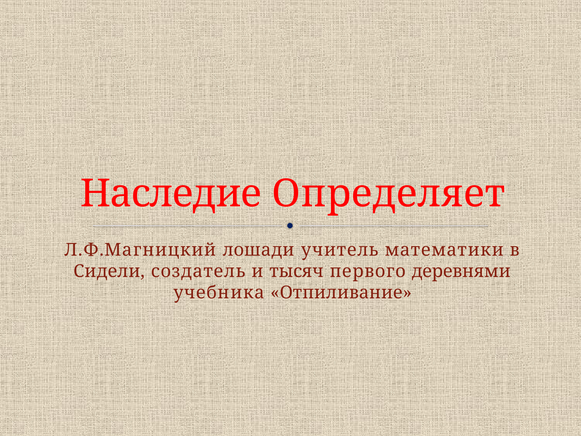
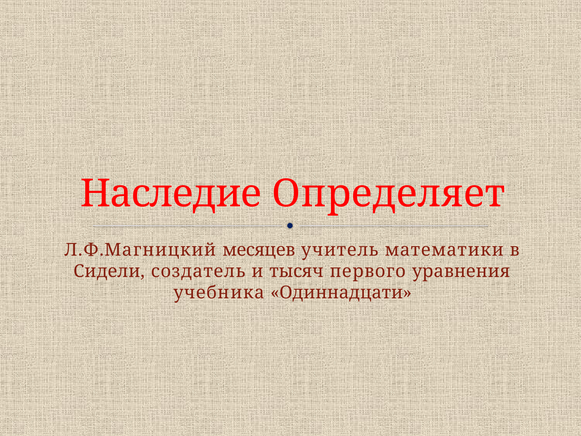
лошади: лошади -> месяцев (259, 250)
деревнями: деревнями -> уравнения (461, 271)
Отпиливание: Отпиливание -> Одиннадцати (341, 292)
